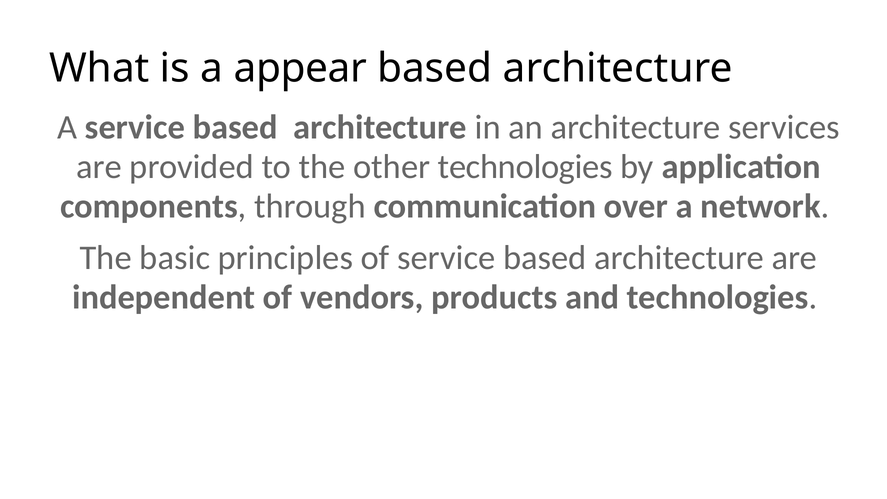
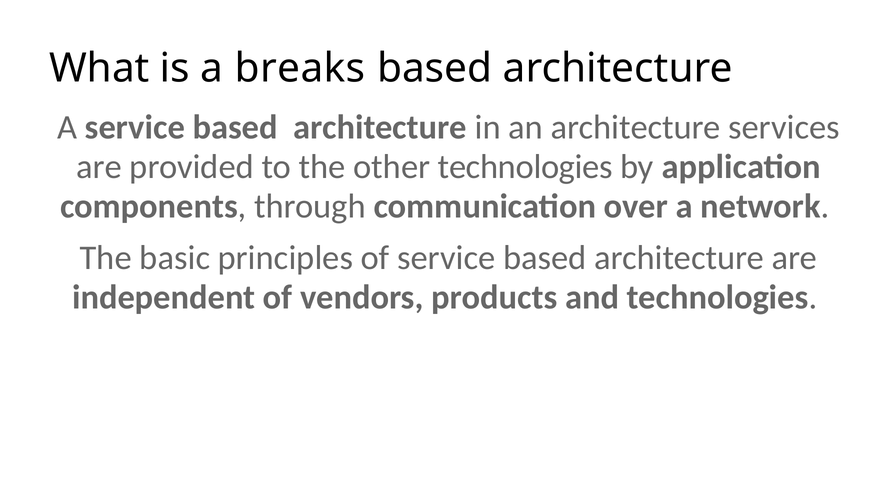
appear: appear -> breaks (300, 68)
